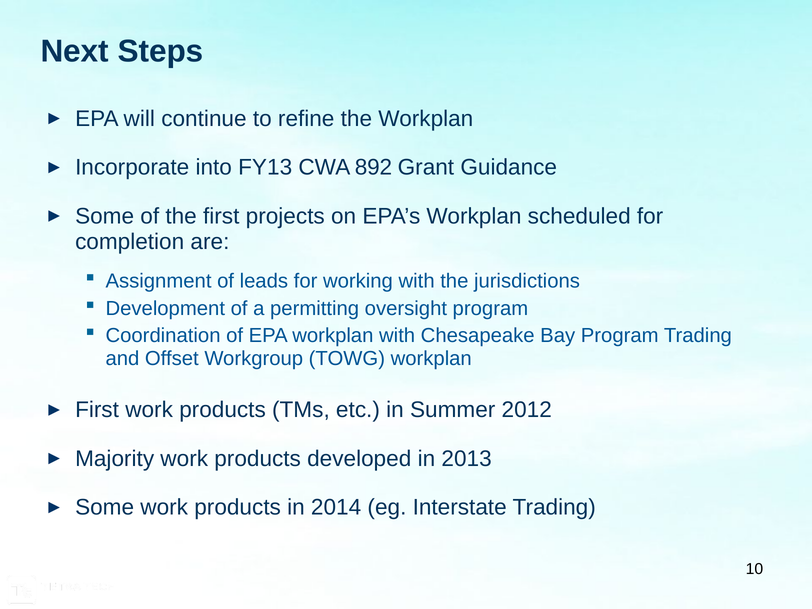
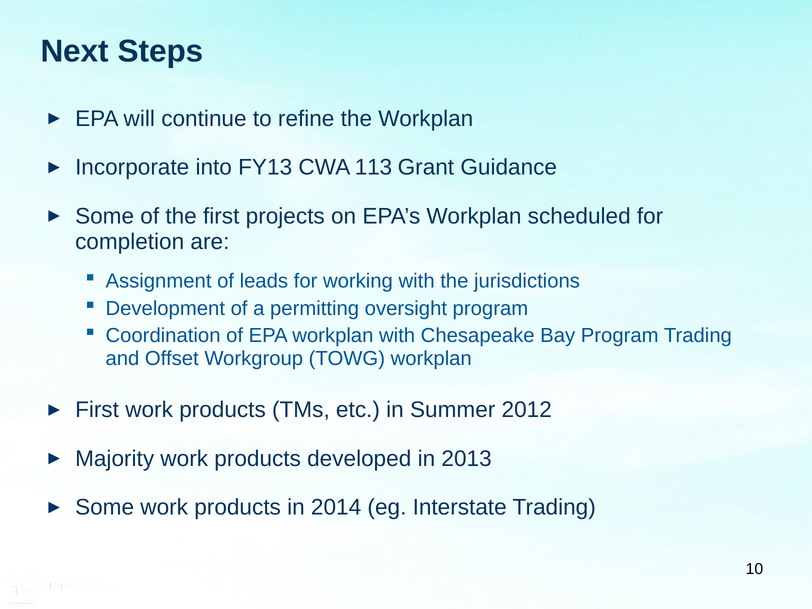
892: 892 -> 113 (373, 167)
